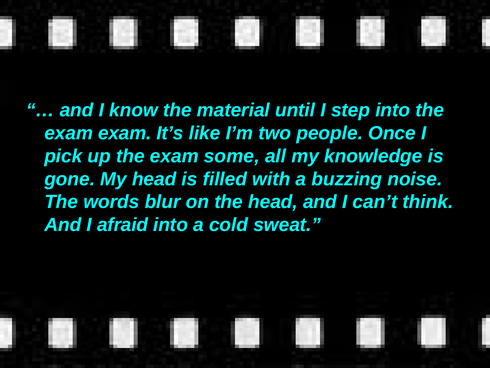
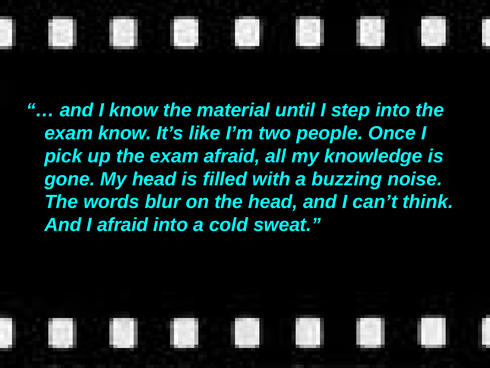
exam exam: exam -> know (125, 133)
exam some: some -> afraid (232, 156)
